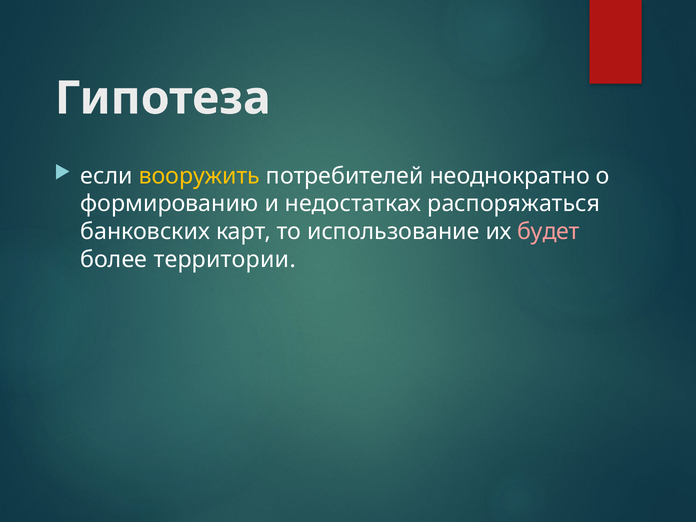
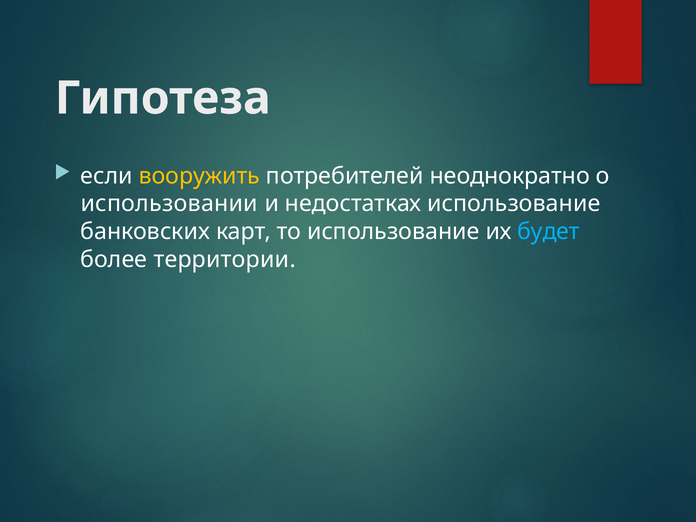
формированию: формированию -> использовании (169, 204)
недостатках распоряжаться: распоряжаться -> использование (514, 204)
будет colour: pink -> light blue (549, 232)
